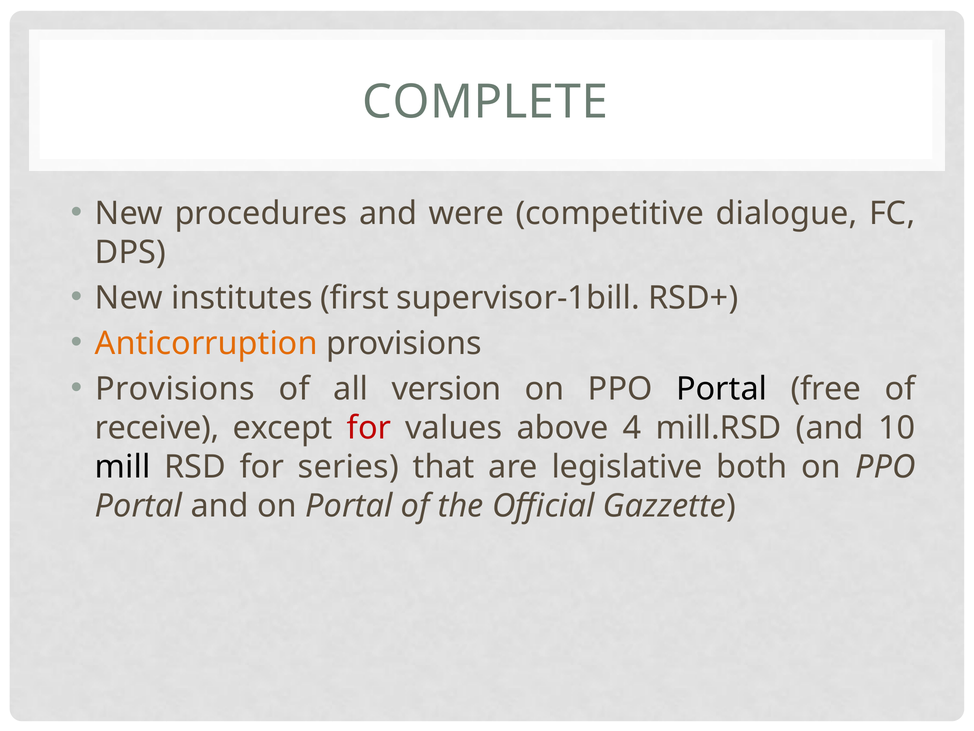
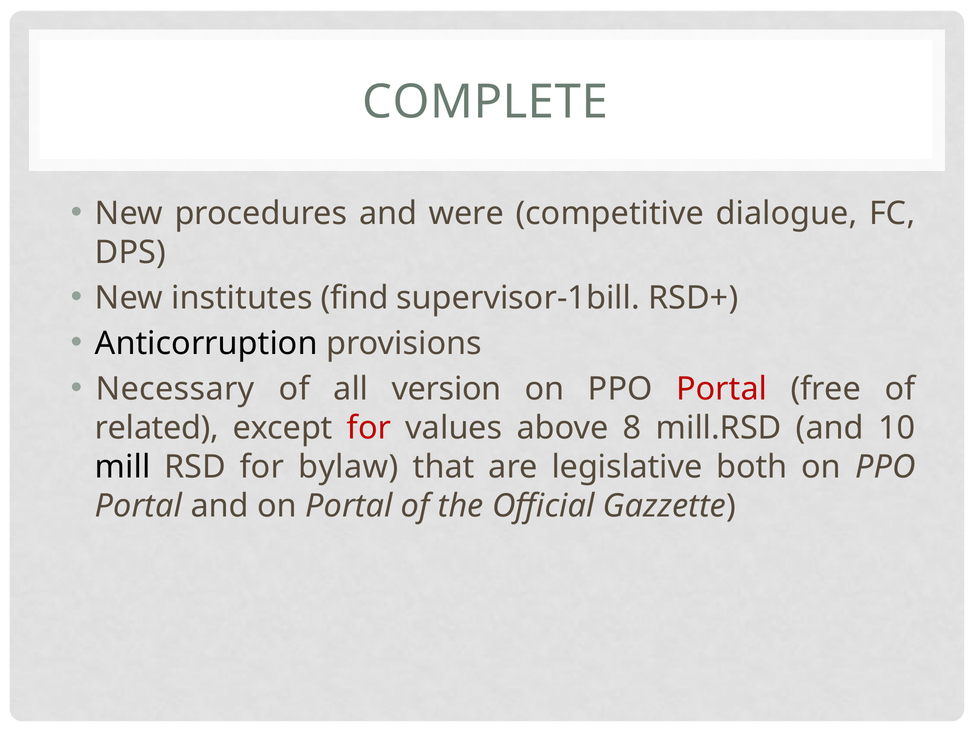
first: first -> find (355, 298)
Anticorruption colour: orange -> black (206, 343)
Provisions: Provisions -> Necessary (175, 389)
Portal colour: black -> red (722, 389)
receive: receive -> related (157, 428)
4: 4 -> 8 (632, 428)
series: series -> bylaw (348, 467)
